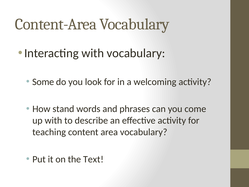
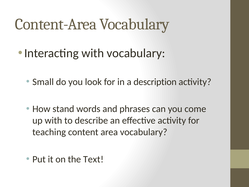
Some: Some -> Small (43, 82)
welcoming: welcoming -> description (155, 82)
